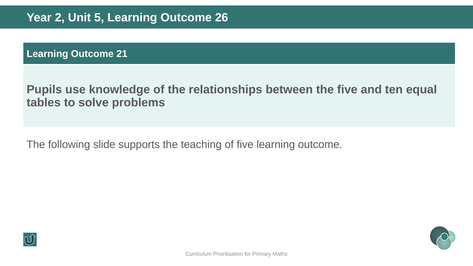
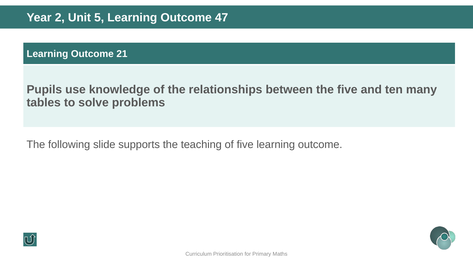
26: 26 -> 47 (222, 18)
equal: equal -> many (422, 90)
